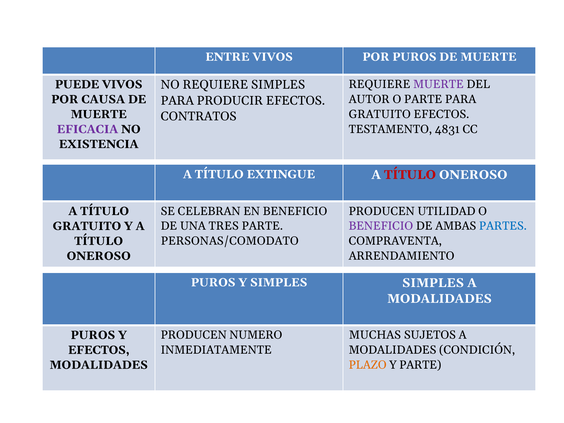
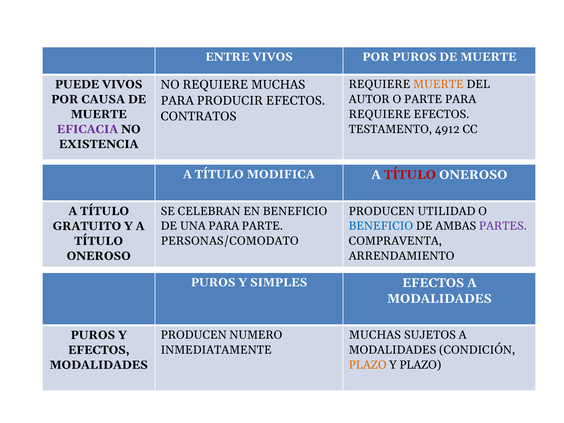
MUERTE colour: purple -> orange (438, 84)
REQUIERE SIMPLES: SIMPLES -> MUCHAS (278, 85)
GRATUITO: GRATUITO -> REQUIERE (380, 114)
4831: 4831 -> 4912 (447, 129)
EXTINGUE: EXTINGUE -> MODIFICA (281, 174)
UNA TRES: TRES -> PARA (224, 226)
BENEFICIO colour: purple -> blue (381, 226)
PARTES colour: blue -> purple (503, 226)
SIMPLES SIMPLES: SIMPLES -> EFECTOS (433, 283)
Y PARTE: PARTE -> PLAZO (420, 365)
